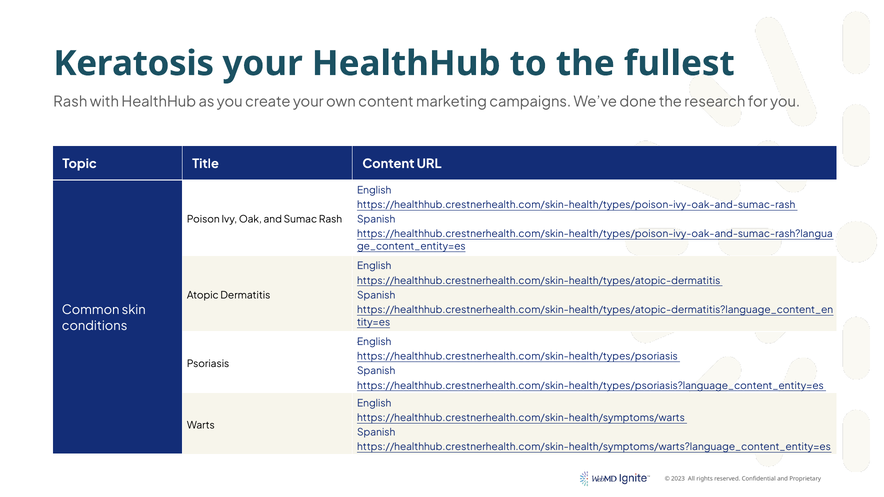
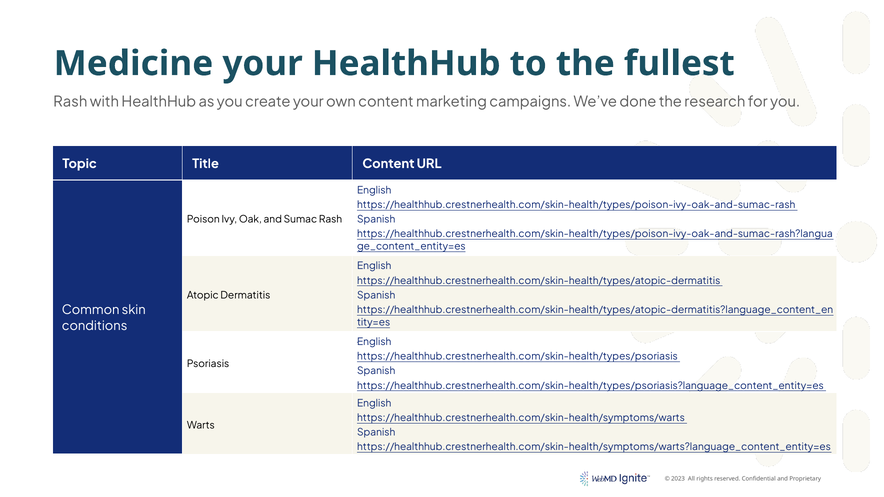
Keratosis: Keratosis -> Medicine (133, 64)
